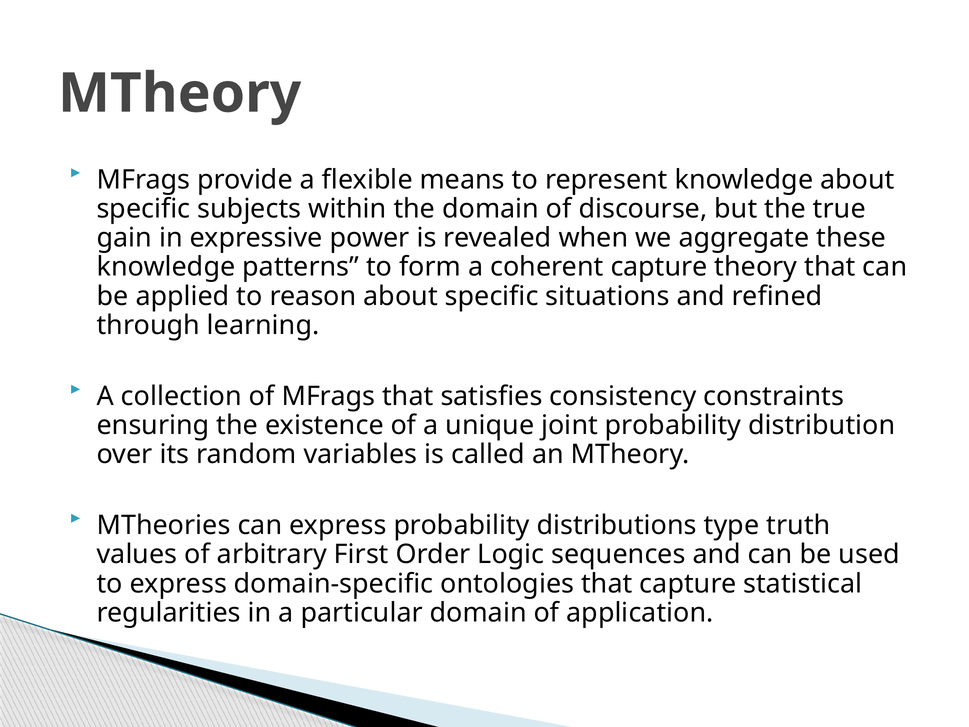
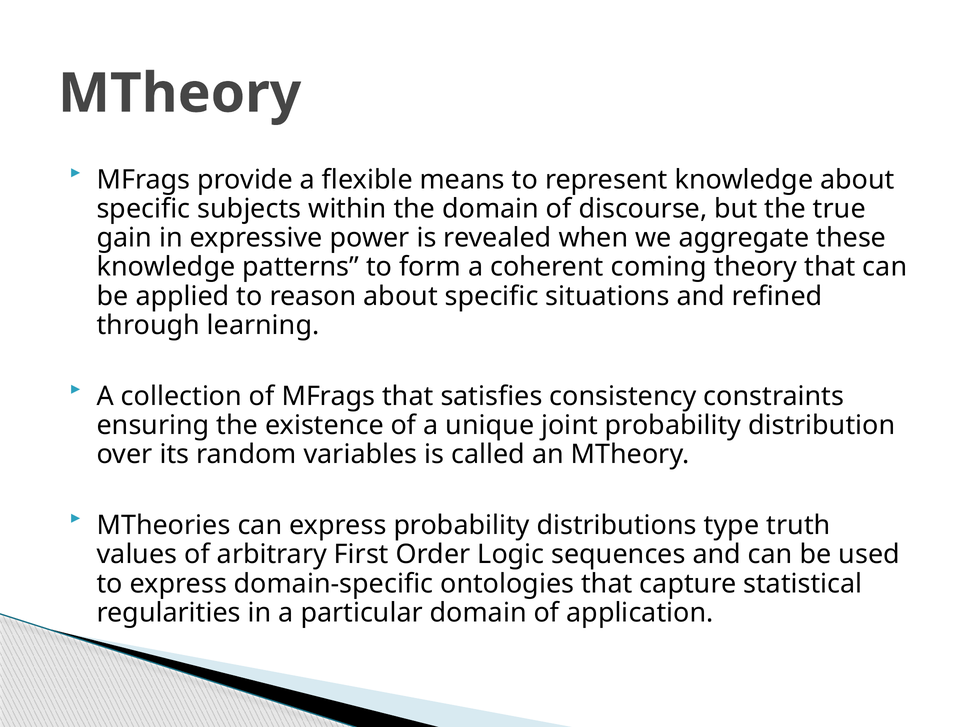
coherent capture: capture -> coming (659, 267)
